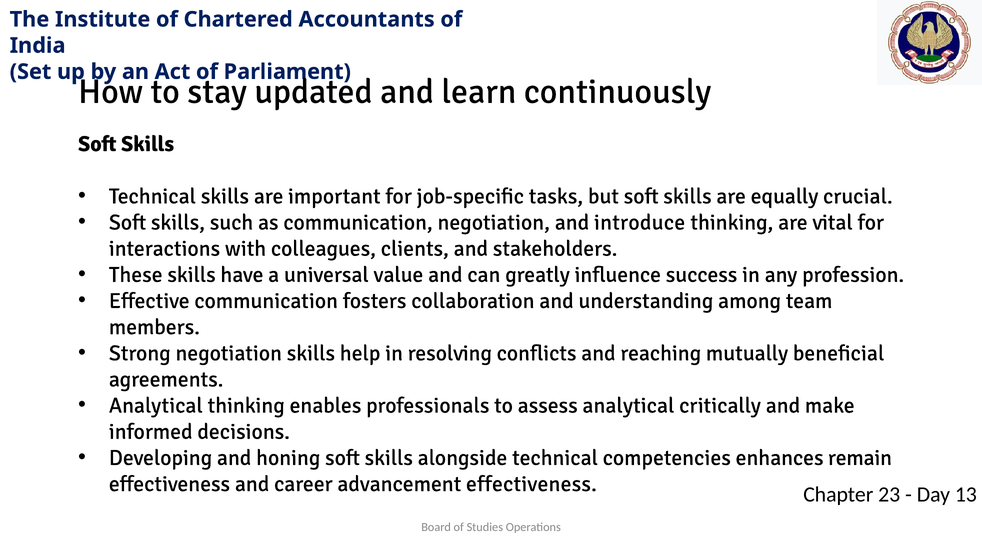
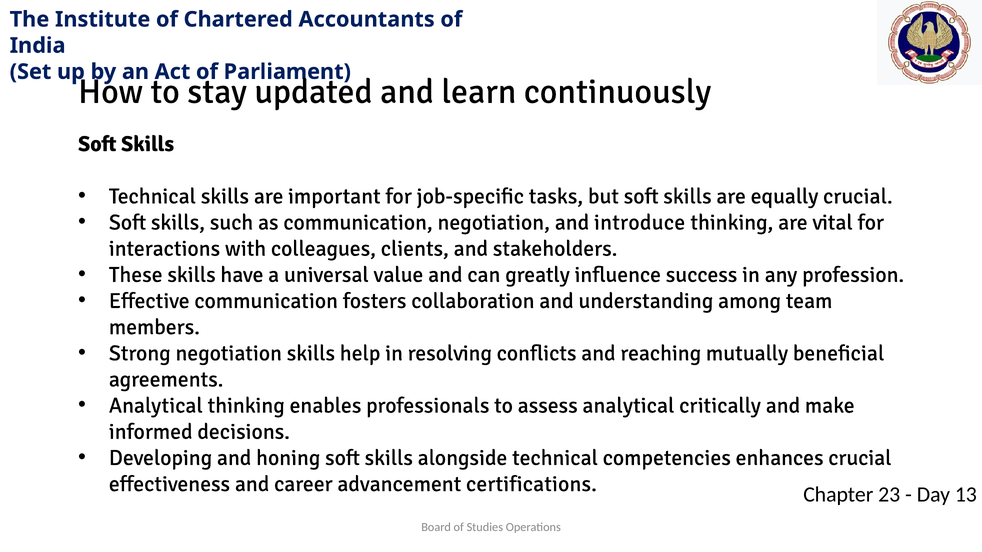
enhances remain: remain -> crucial (860, 458)
advancement effectiveness: effectiveness -> certifications (531, 484)
